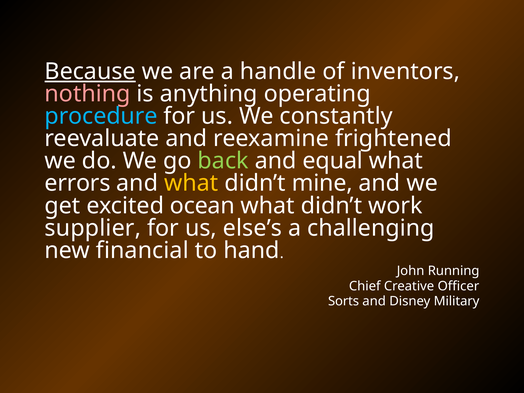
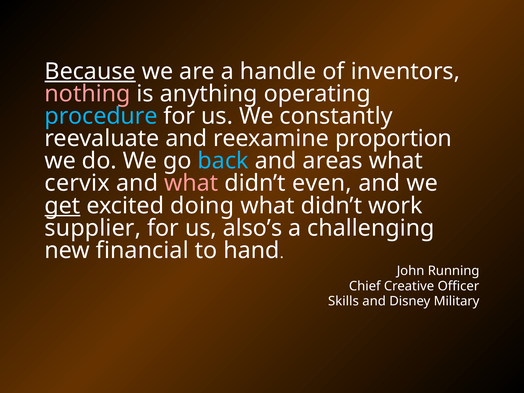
frightened: frightened -> proportion (394, 139)
back colour: light green -> light blue (223, 161)
equal: equal -> areas (333, 161)
errors: errors -> cervix (77, 183)
what colour: yellow -> pink (191, 183)
mine: mine -> even (322, 183)
get underline: none -> present (62, 206)
ocean: ocean -> doing (202, 206)
else’s: else’s -> also’s (253, 228)
Sorts: Sorts -> Skills (343, 301)
